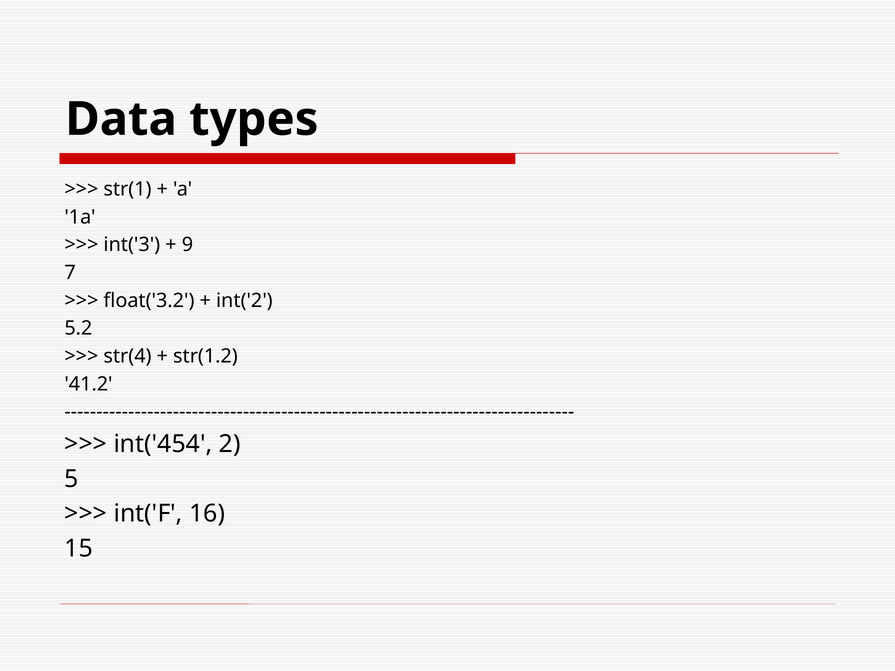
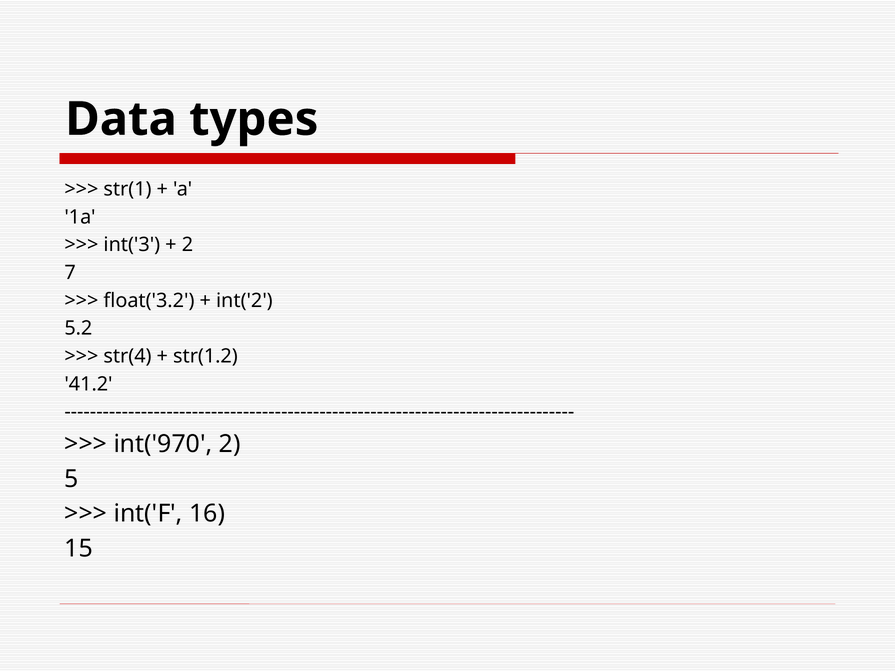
9: 9 -> 2 (187, 245)
int('454: int('454 -> int('970 (163, 444)
